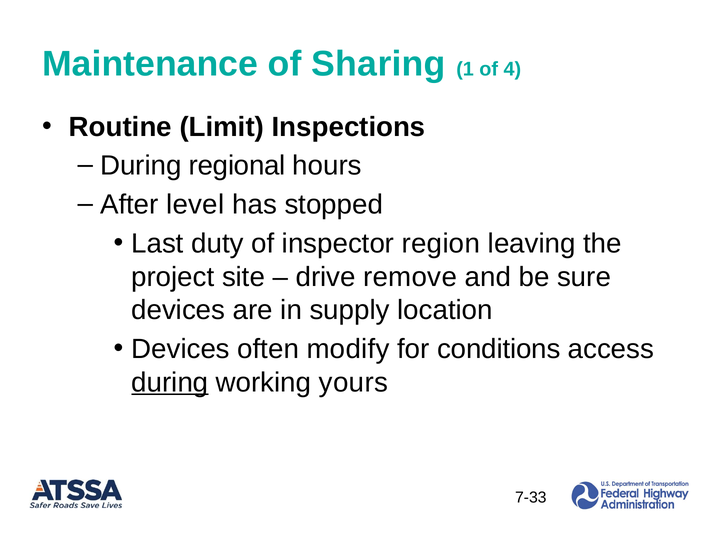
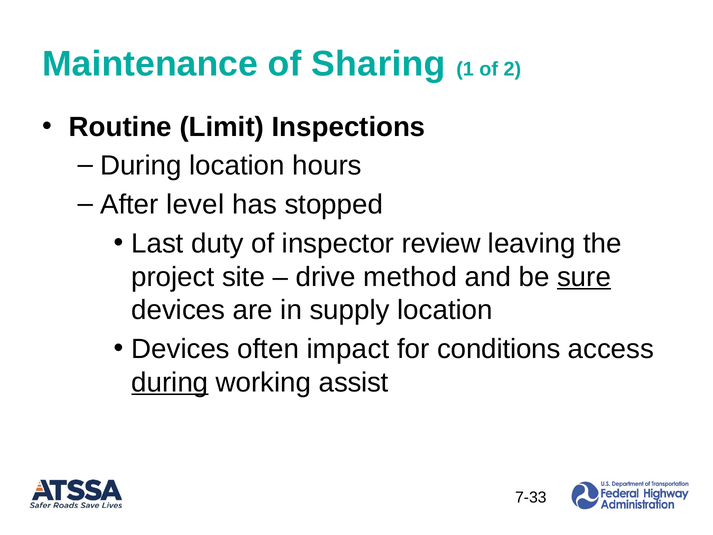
4: 4 -> 2 (512, 69)
During regional: regional -> location (237, 166)
region: region -> review (441, 243)
remove: remove -> method (410, 277)
sure underline: none -> present (584, 277)
modify: modify -> impact (348, 349)
yours: yours -> assist (354, 382)
